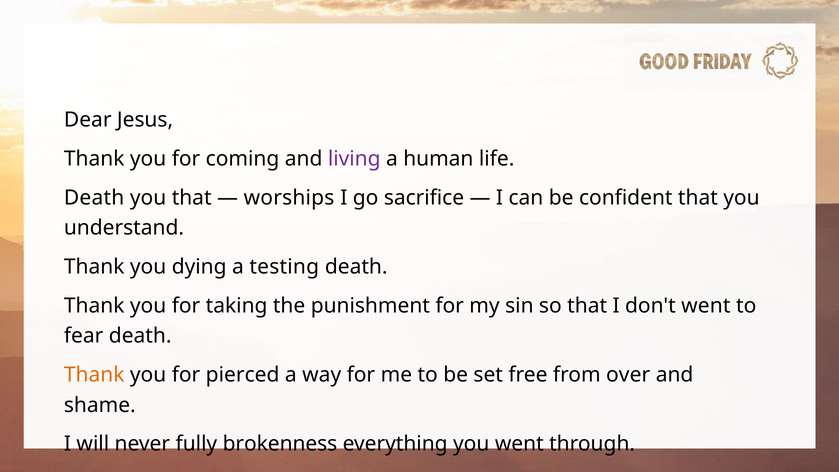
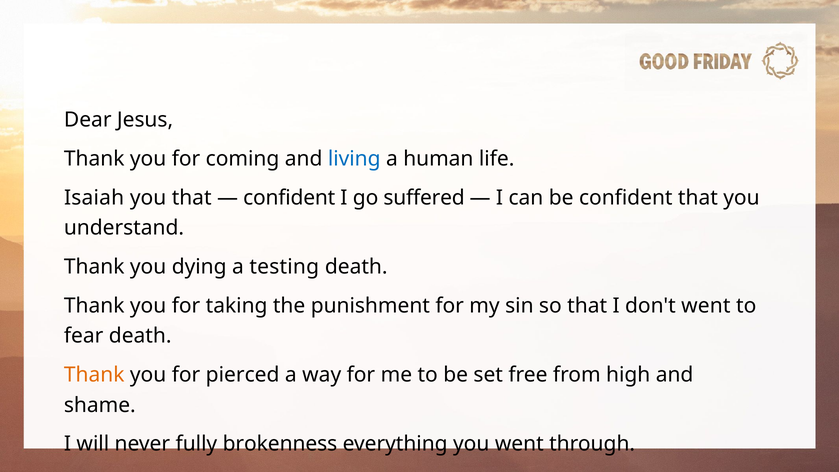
living colour: purple -> blue (354, 159)
Death: Death -> Isaiah (94, 198)
worships: worships -> confident (289, 198)
sacrifice: sacrifice -> suffered (424, 198)
over: over -> high (628, 375)
